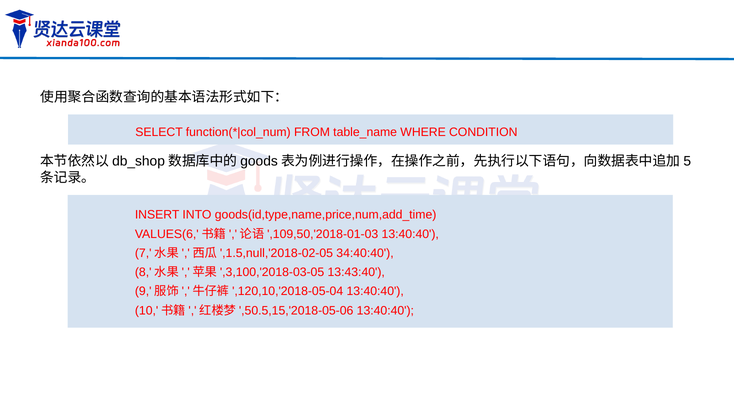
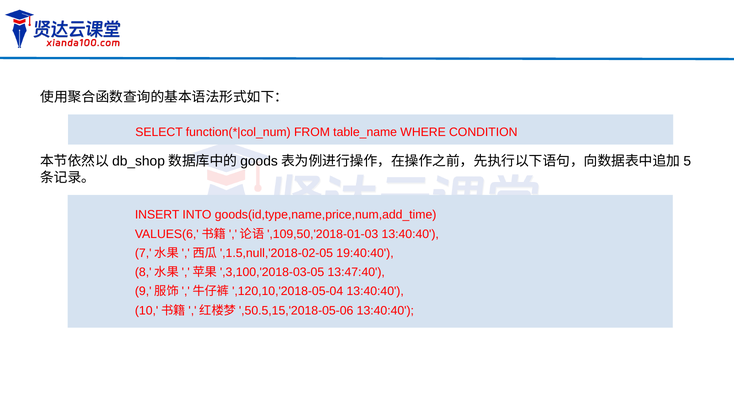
34:40:40: 34:40:40 -> 19:40:40 (365, 253)
13:43:40: 13:43:40 -> 13:47:40 (356, 272)
